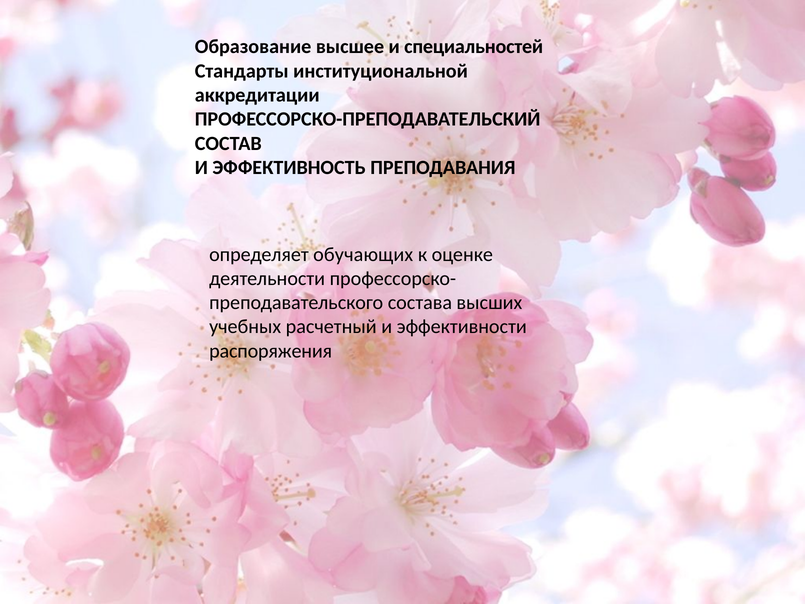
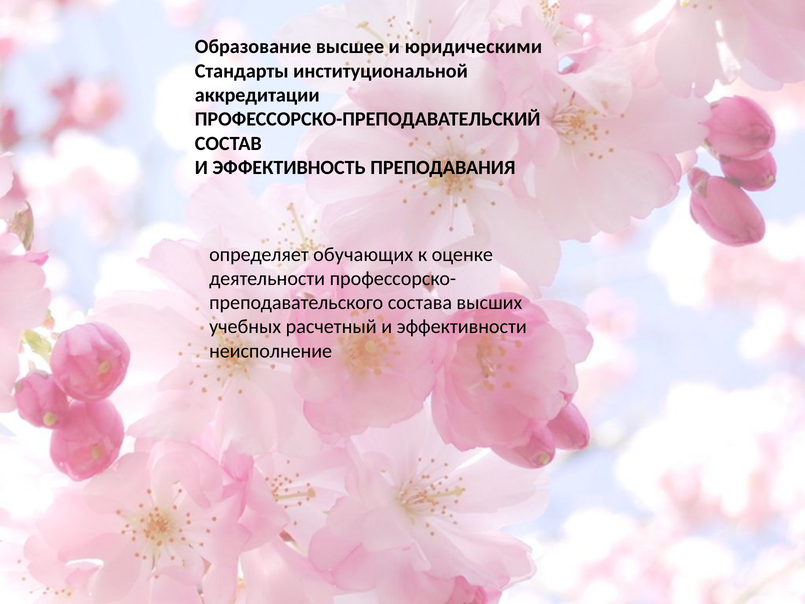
специальностей: специальностей -> юридическими (473, 47)
распоряжения: распоряжения -> неисполнение (271, 351)
